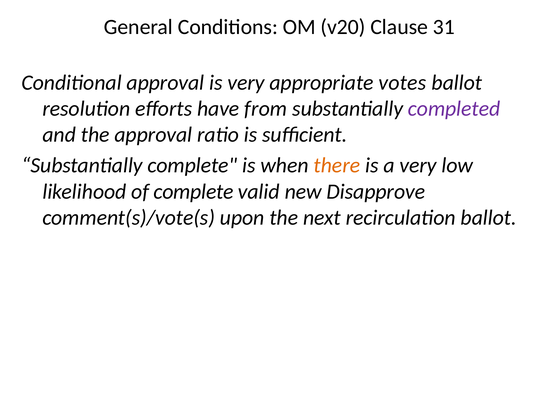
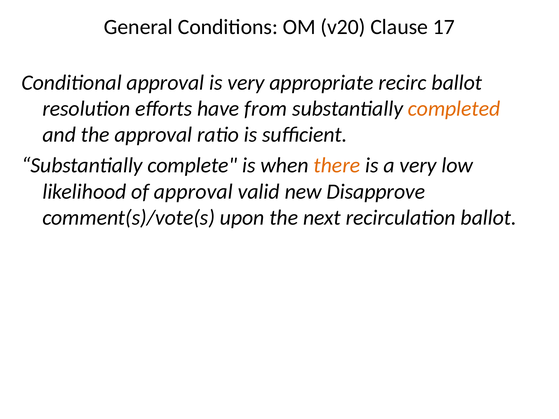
31: 31 -> 17 (444, 27)
votes: votes -> recirc (403, 83)
completed colour: purple -> orange (454, 109)
of complete: complete -> approval (193, 192)
